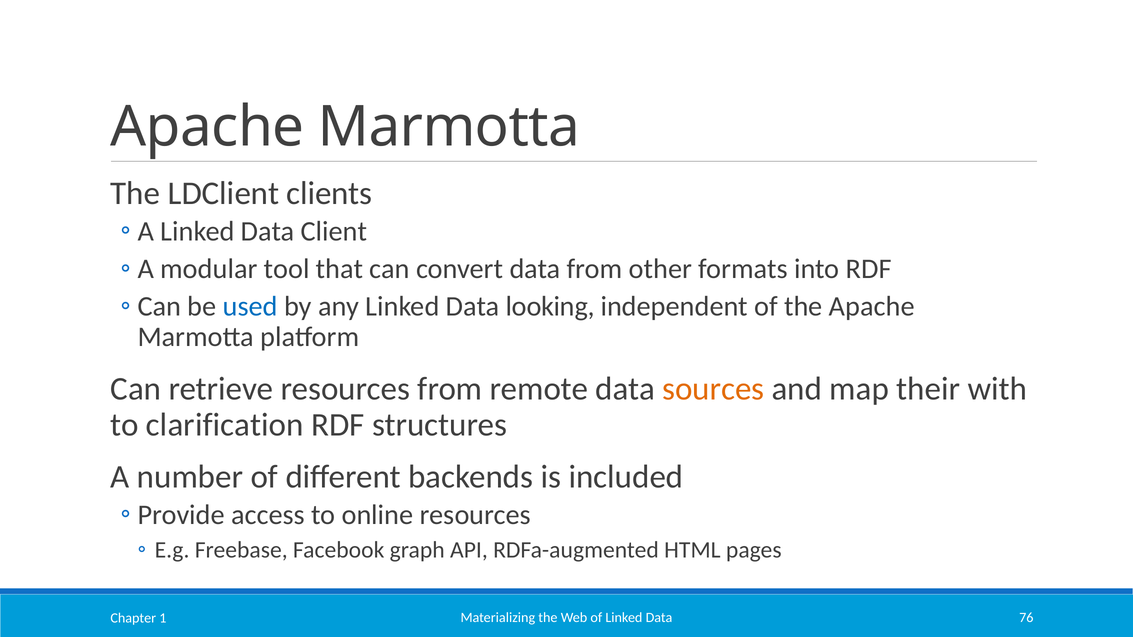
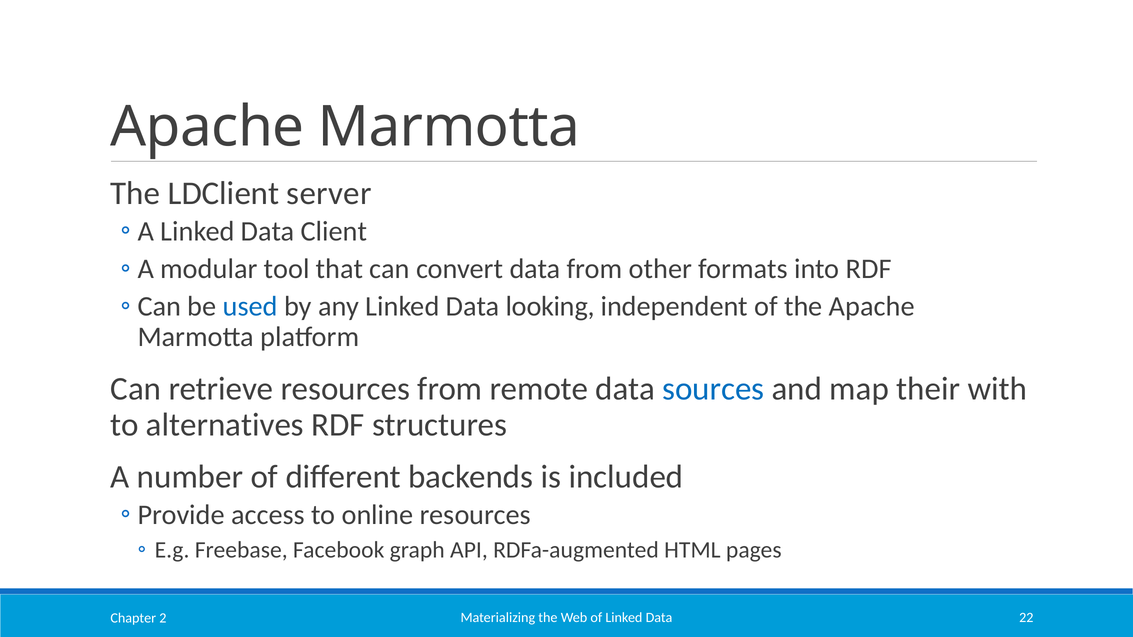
clients: clients -> server (329, 193)
sources colour: orange -> blue (713, 389)
clarification: clarification -> alternatives (225, 425)
76: 76 -> 22 (1026, 618)
1: 1 -> 2 (163, 618)
